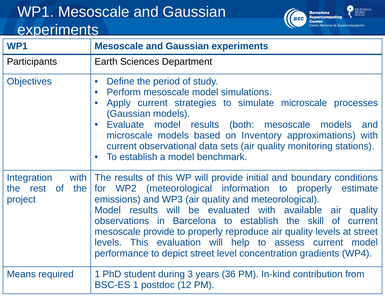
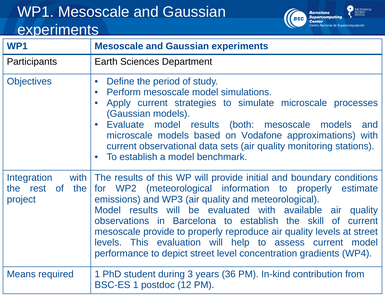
Inventory: Inventory -> Vodafone (262, 135)
